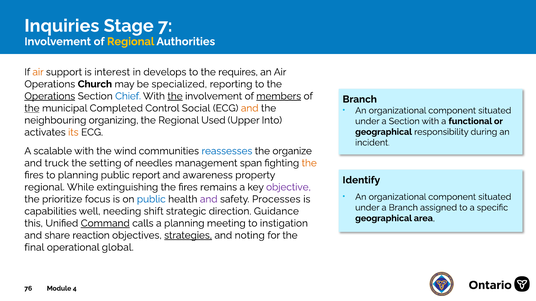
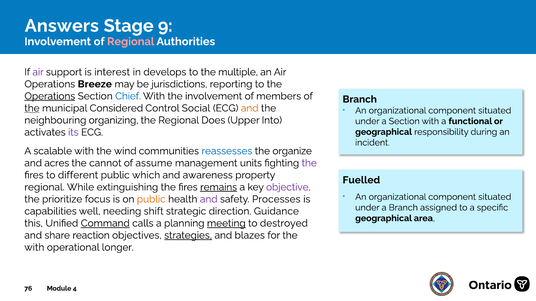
Inquiries: Inquiries -> Answers (62, 26)
7: 7 -> 9 (165, 26)
Regional colour: yellow -> pink (131, 42)
air colour: orange -> purple (38, 72)
requires: requires -> multiple (238, 72)
Church: Church -> Breeze (95, 84)
specialized: specialized -> jurisdictions (179, 84)
the underline: present -> none (175, 96)
members underline: present -> none (279, 96)
Completed: Completed -> Considered (116, 108)
Used: Used -> Does (213, 120)
its colour: orange -> purple (73, 132)
truck: truck -> acres (57, 163)
setting: setting -> cannot (105, 163)
needles: needles -> assume (154, 163)
span: span -> units (251, 163)
the colour: orange -> purple (309, 163)
to planning: planning -> different (78, 175)
report: report -> which (146, 175)
Identify: Identify -> Fuelled (361, 180)
remains underline: none -> present (219, 187)
public colour: blue -> orange (151, 199)
meeting underline: none -> present (226, 224)
instigation: instigation -> destroyed (284, 224)
noting: noting -> blazes (250, 236)
final: final -> with (34, 248)
global: global -> longer (118, 248)
